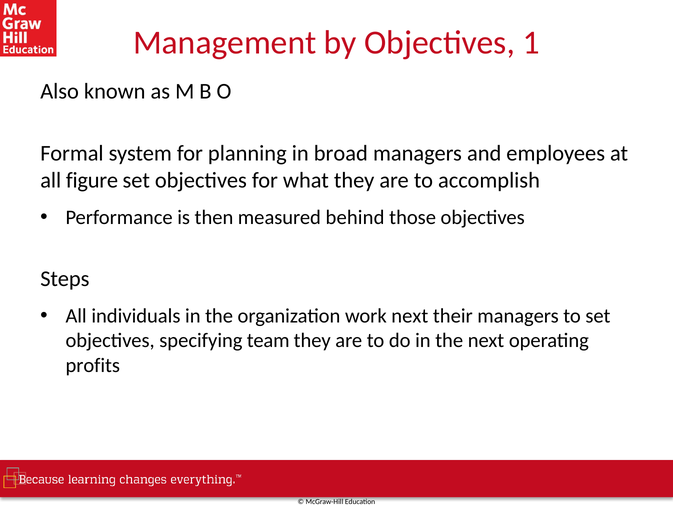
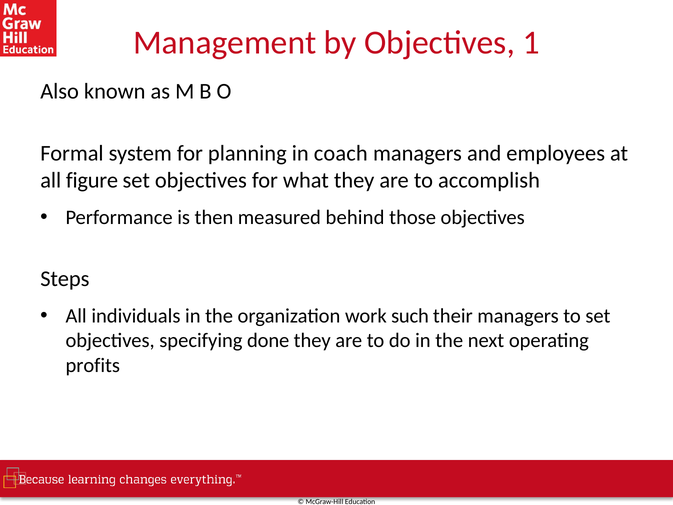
broad: broad -> coach (341, 153)
work next: next -> such (410, 316)
team: team -> done (268, 340)
